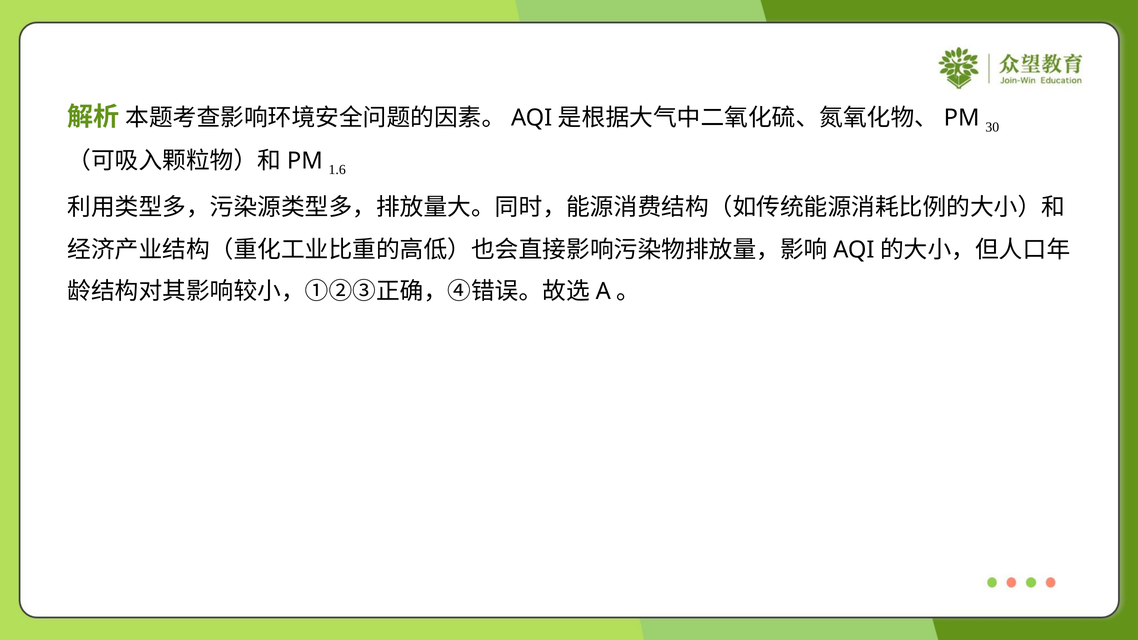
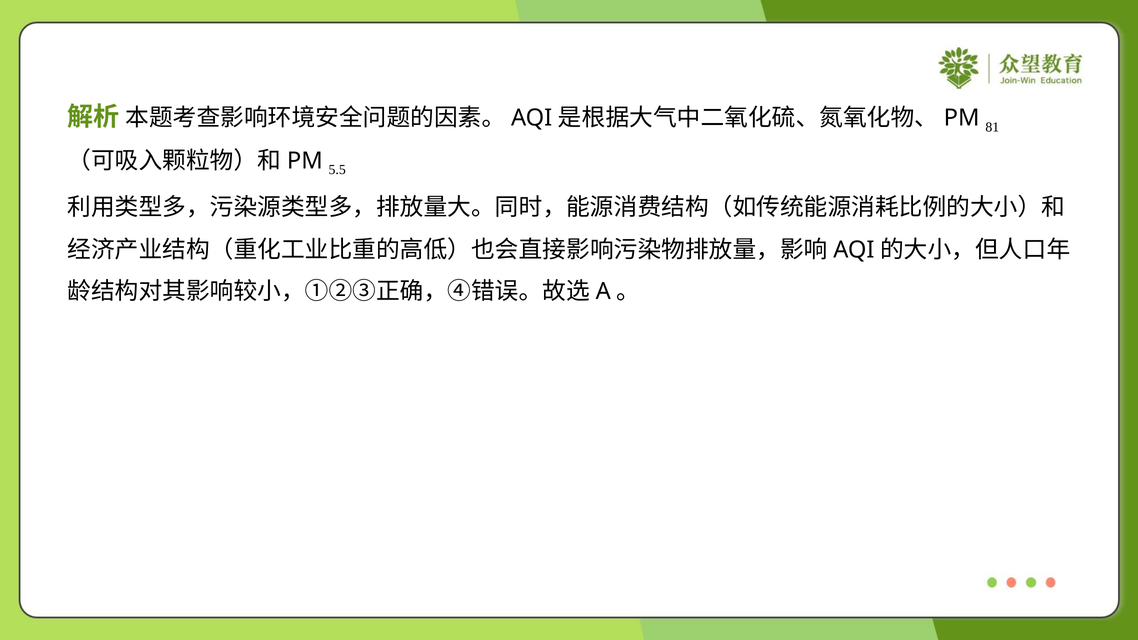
30: 30 -> 81 (992, 127)
1.6: 1.6 -> 5.5 (337, 170)
